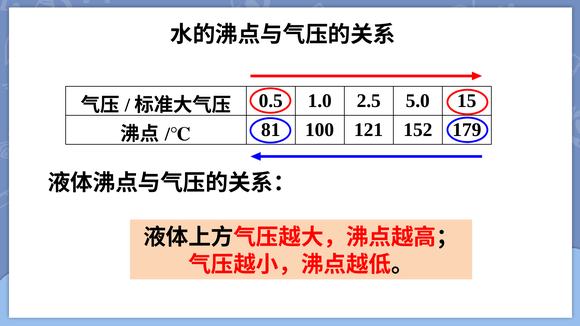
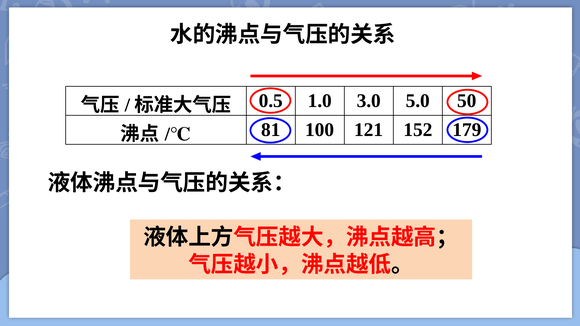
2.5: 2.5 -> 3.0 (369, 101)
15: 15 -> 50 (467, 101)
